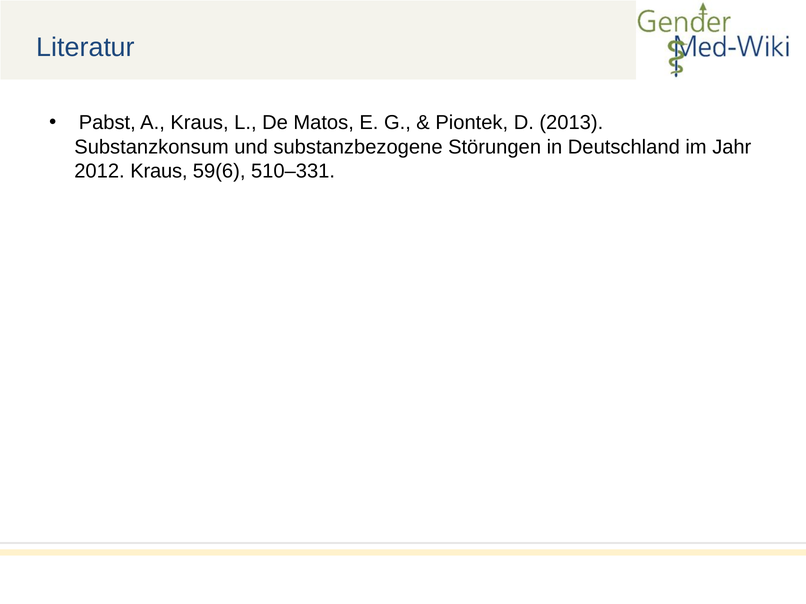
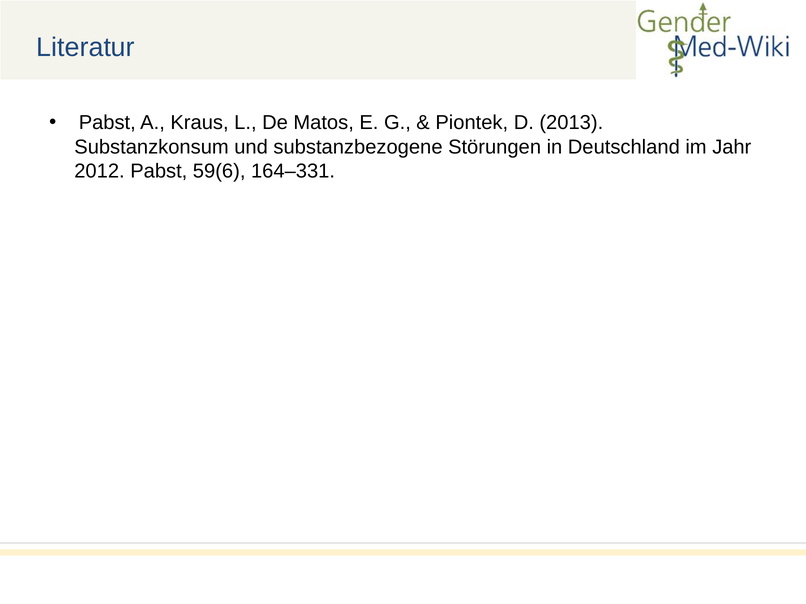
2012 Kraus: Kraus -> Pabst (159, 171)
510–331: 510–331 -> 164–331 (293, 171)
